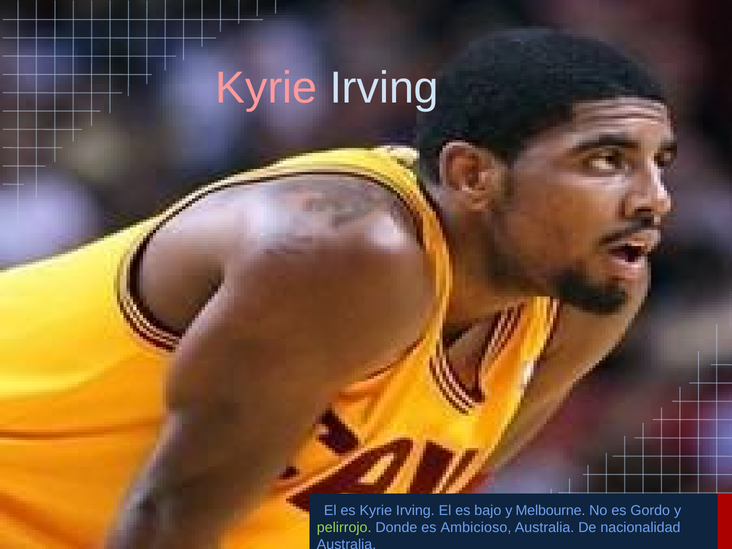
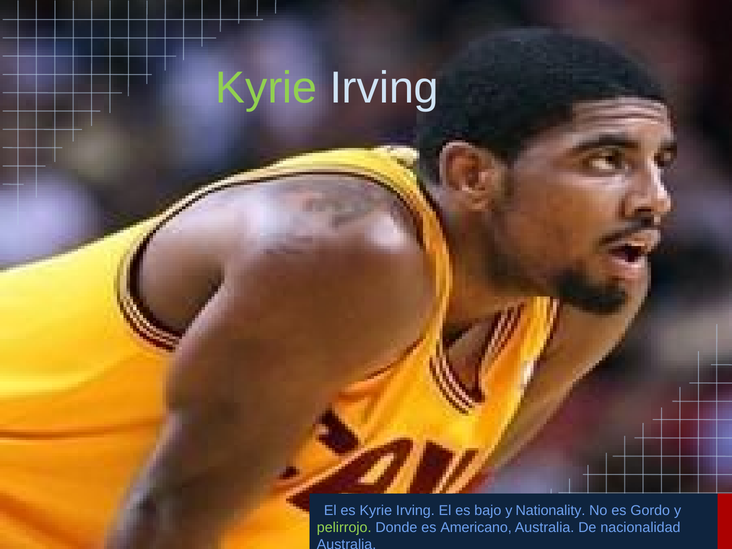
Kyrie colour: pink -> light green (266, 88)
Melbourne: Melbourne -> Nationality (550, 510)
Ambicioso: Ambicioso -> Americano (476, 527)
